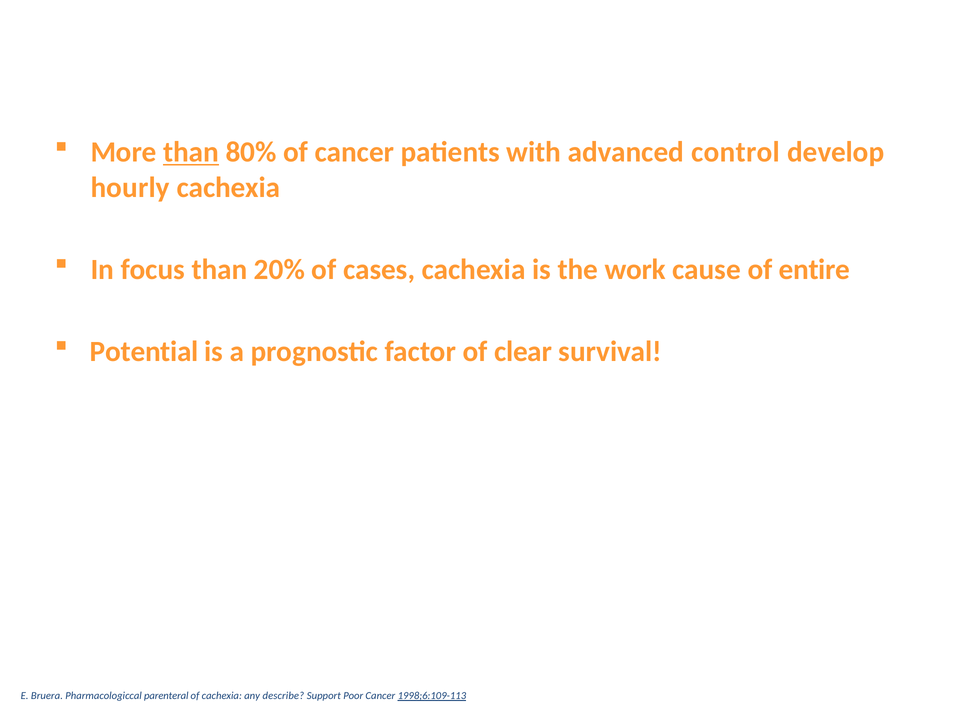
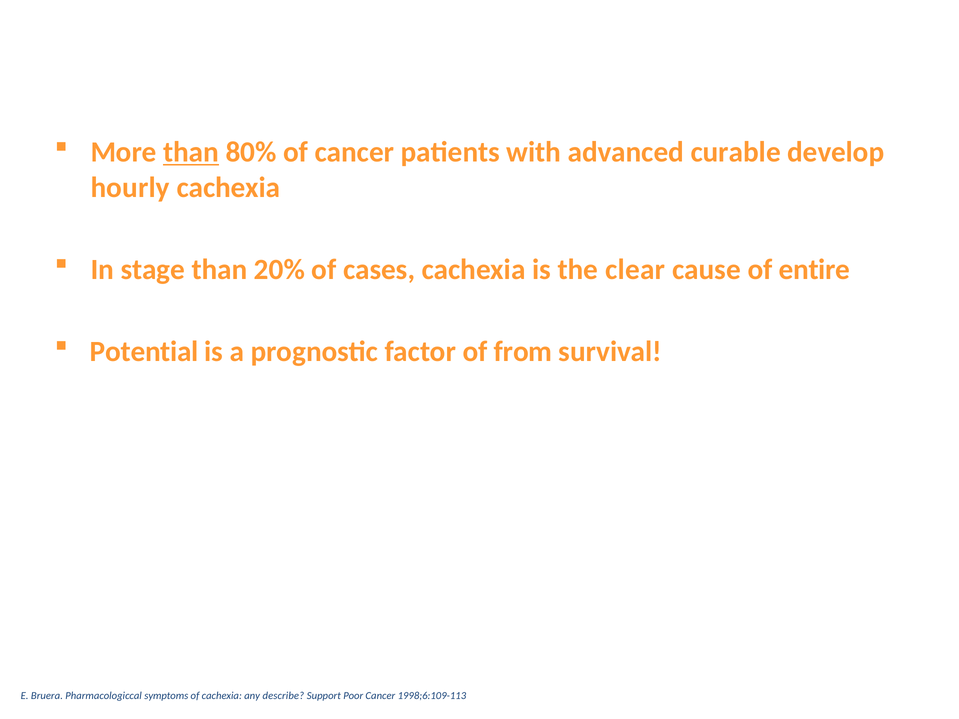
control: control -> curable (736, 152)
focus: focus -> stage (153, 269)
work: work -> clear (635, 269)
clear: clear -> from (523, 351)
parenteral: parenteral -> symptoms (166, 696)
1998;6:109-113 underline: present -> none (432, 696)
